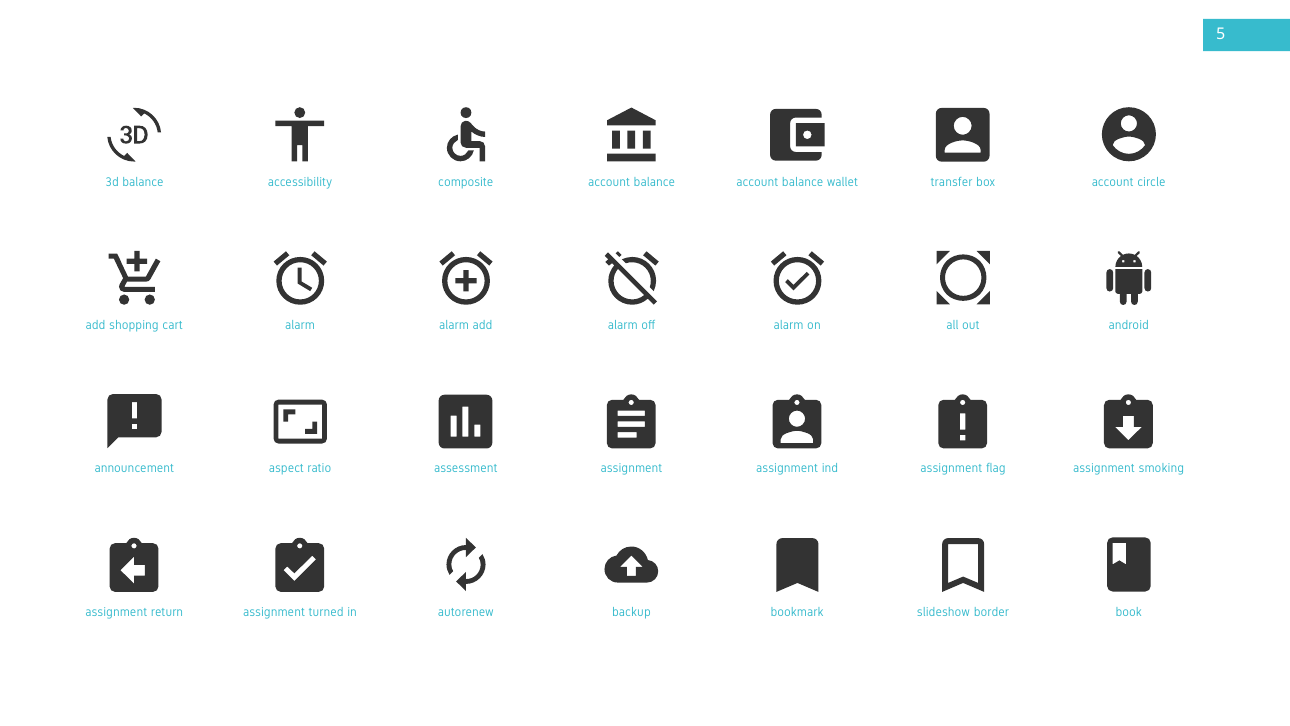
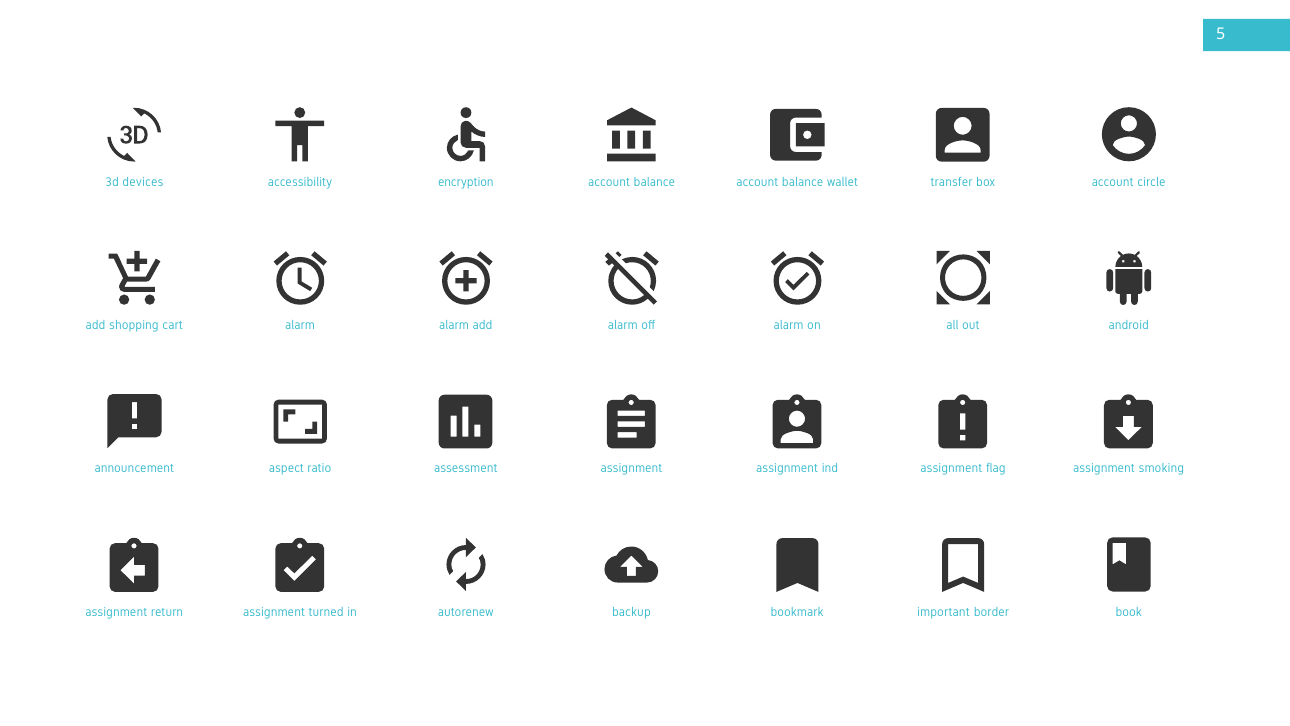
3d balance: balance -> devices (143, 182)
composite: composite -> encryption (466, 182)
slideshow: slideshow -> important (943, 612)
